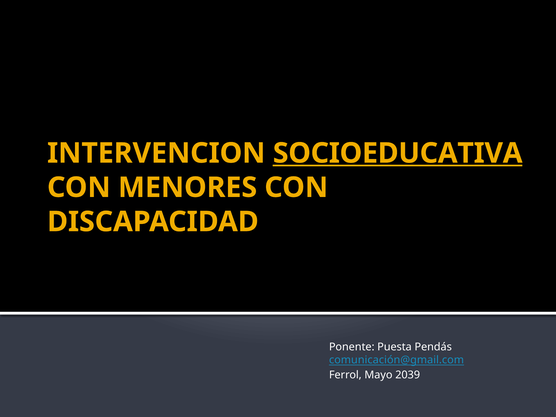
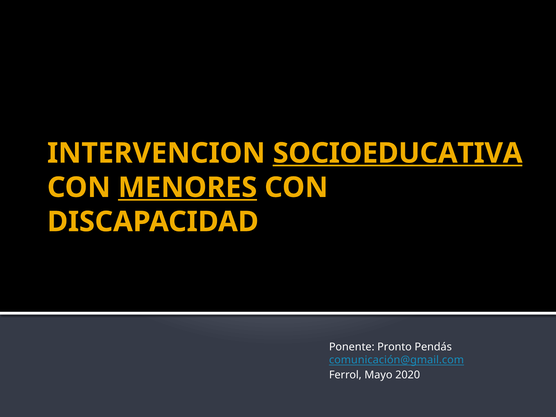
MENORES underline: none -> present (188, 187)
Puesta: Puesta -> Pronto (395, 347)
2039: 2039 -> 2020 (408, 375)
